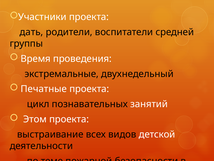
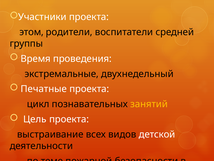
дать: дать -> этом (32, 32)
занятий colour: white -> yellow (149, 104)
Этом: Этом -> Цель (35, 119)
